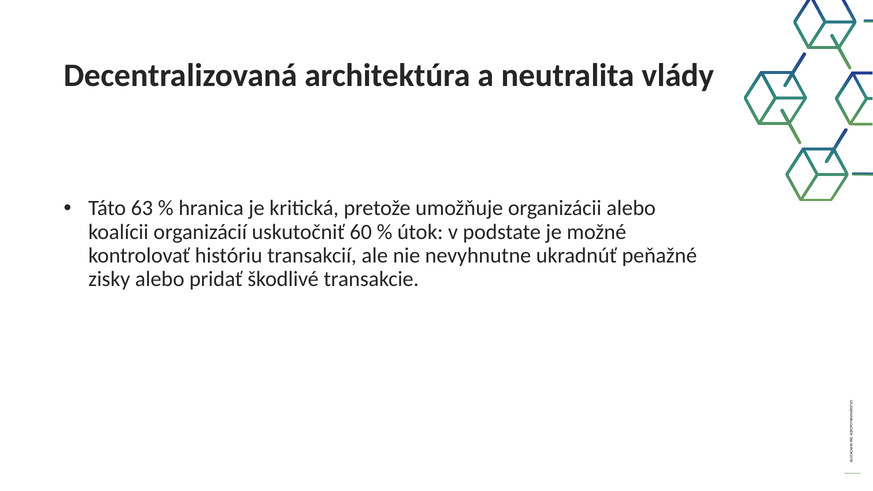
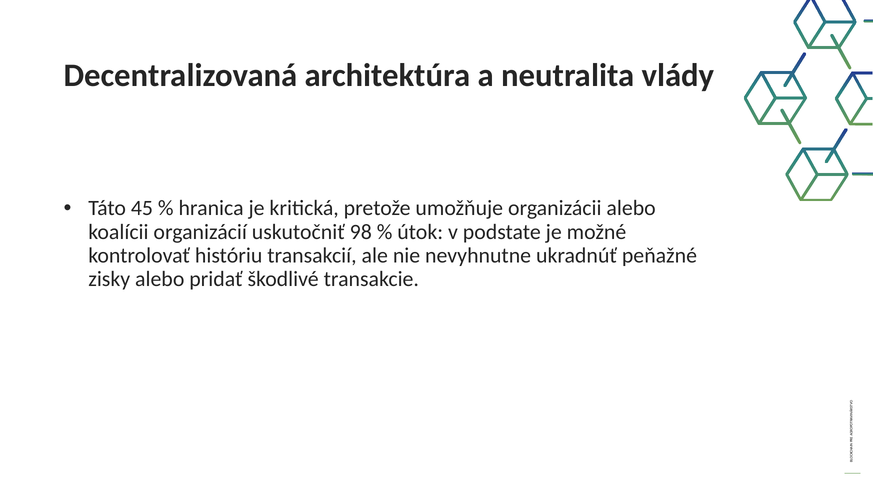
63: 63 -> 45 (142, 208)
60: 60 -> 98 (361, 232)
